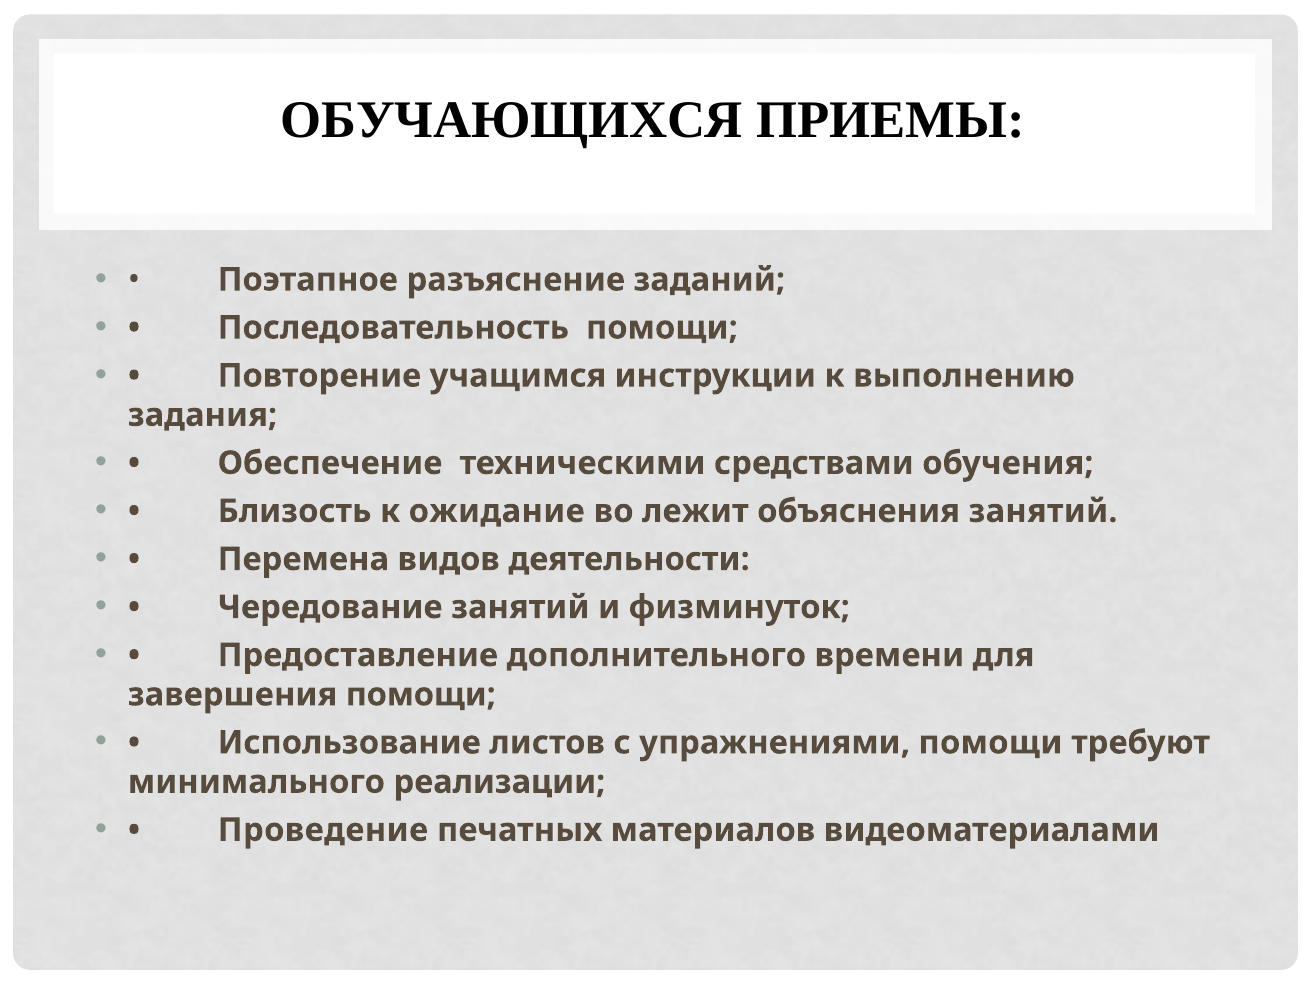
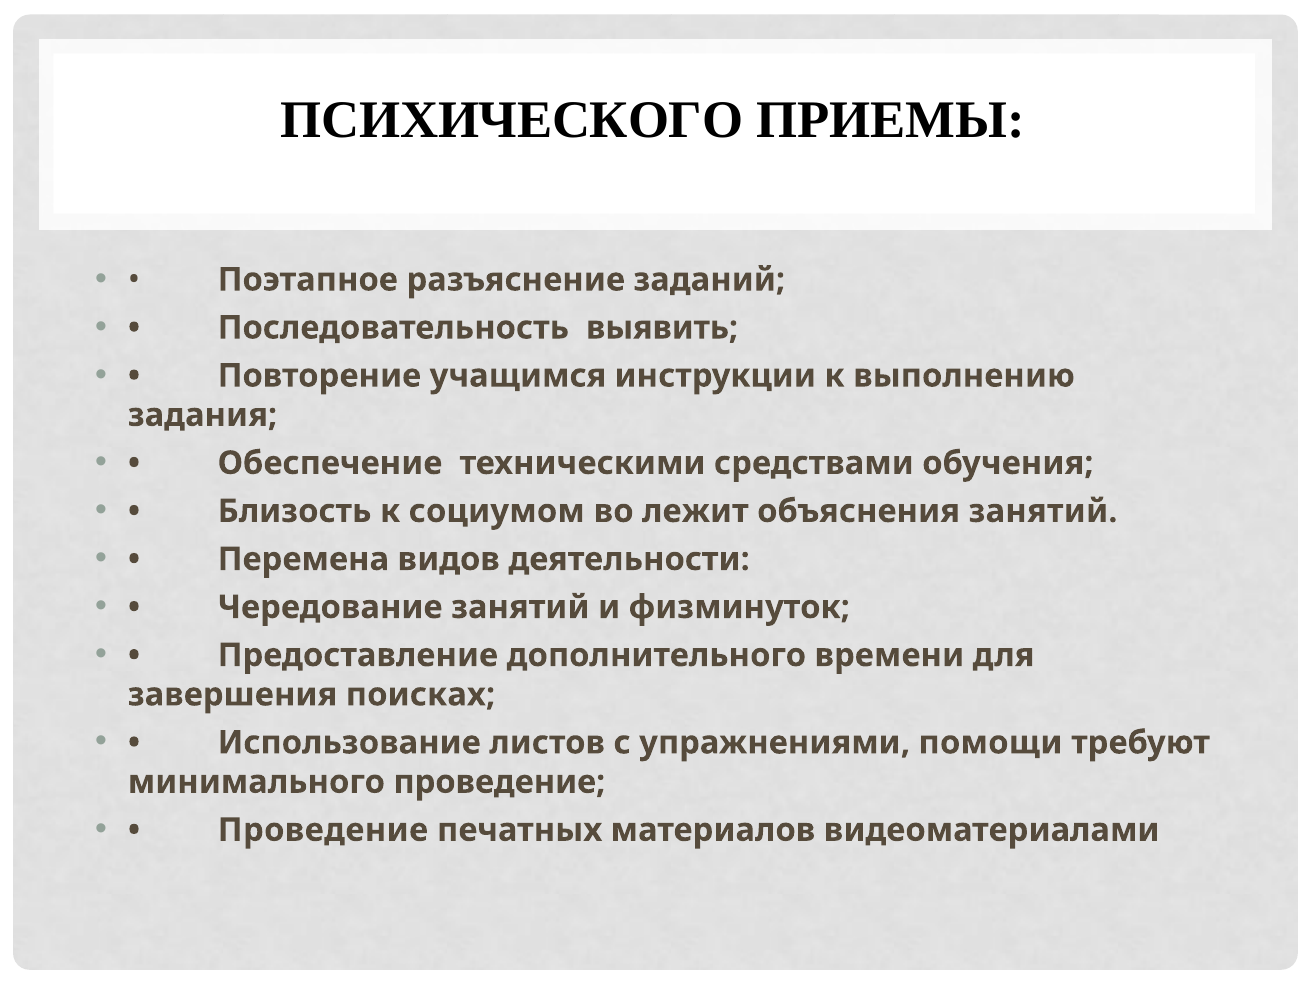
ОБУЧАЮЩИХСЯ: ОБУЧАЮЩИХСЯ -> ПСИХИЧЕСКОГО (512, 120)
Последовательность помощи: помощи -> выявить (662, 328)
ожидание: ожидание -> социумом (497, 511)
завершения помощи: помощи -> поисках (421, 695)
минимального реализации: реализации -> проведение (499, 782)
